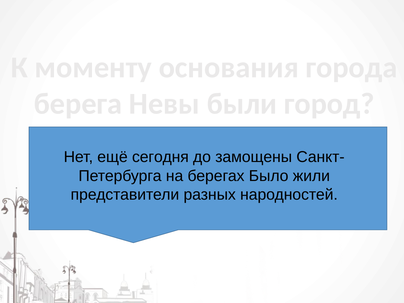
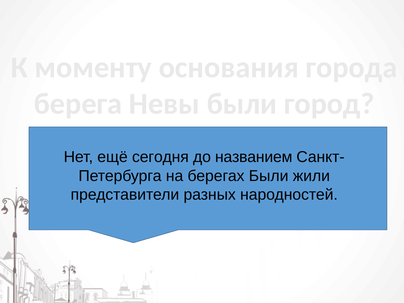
замощены: замощены -> названием (254, 157)
берегах Было: Было -> Были (269, 176)
